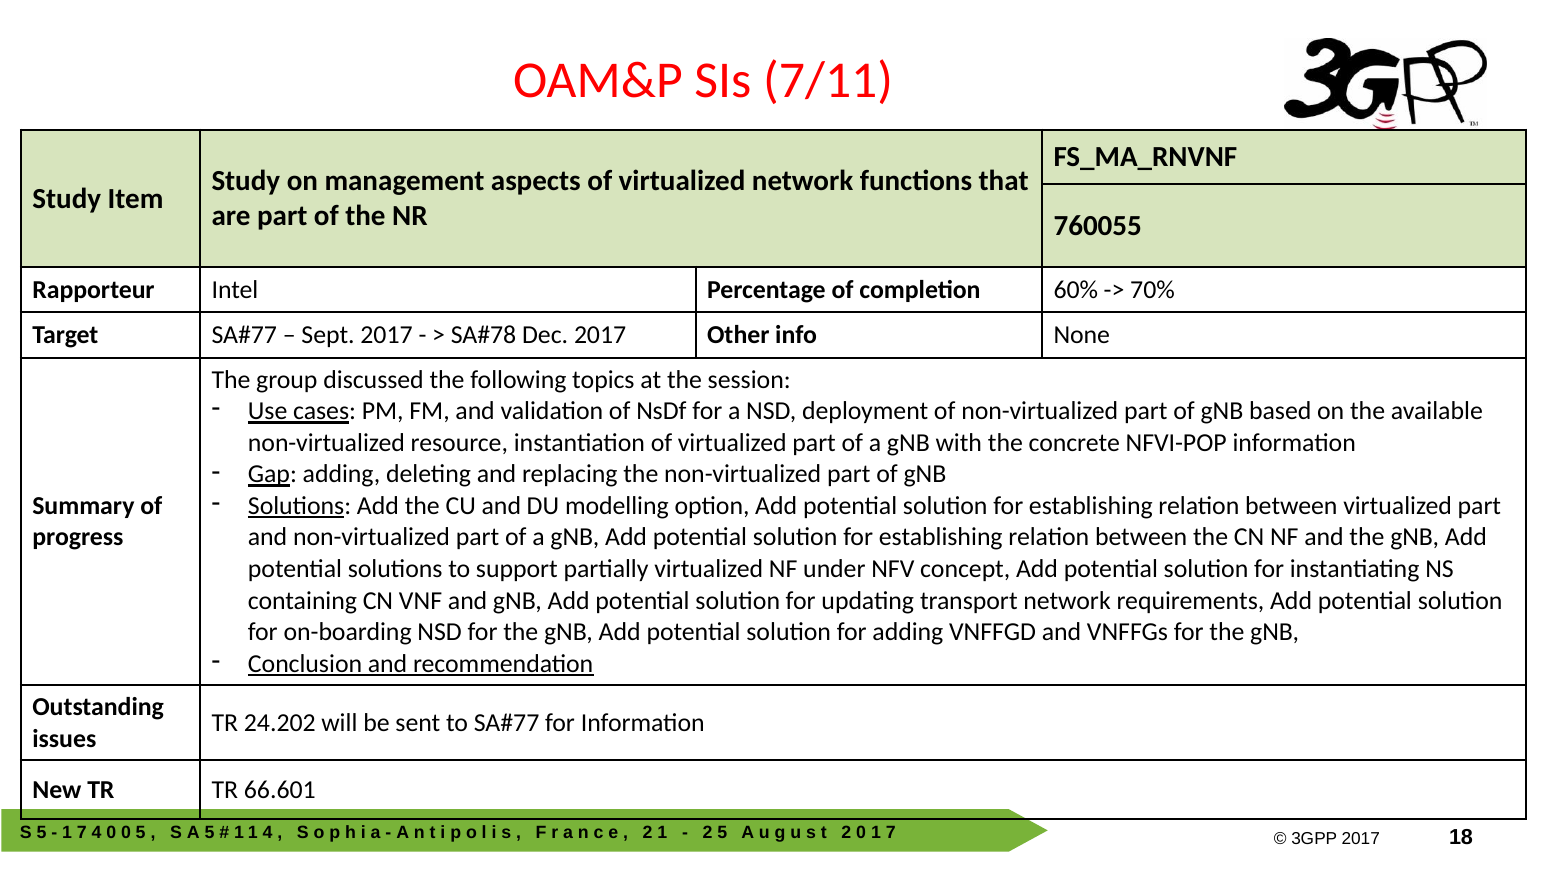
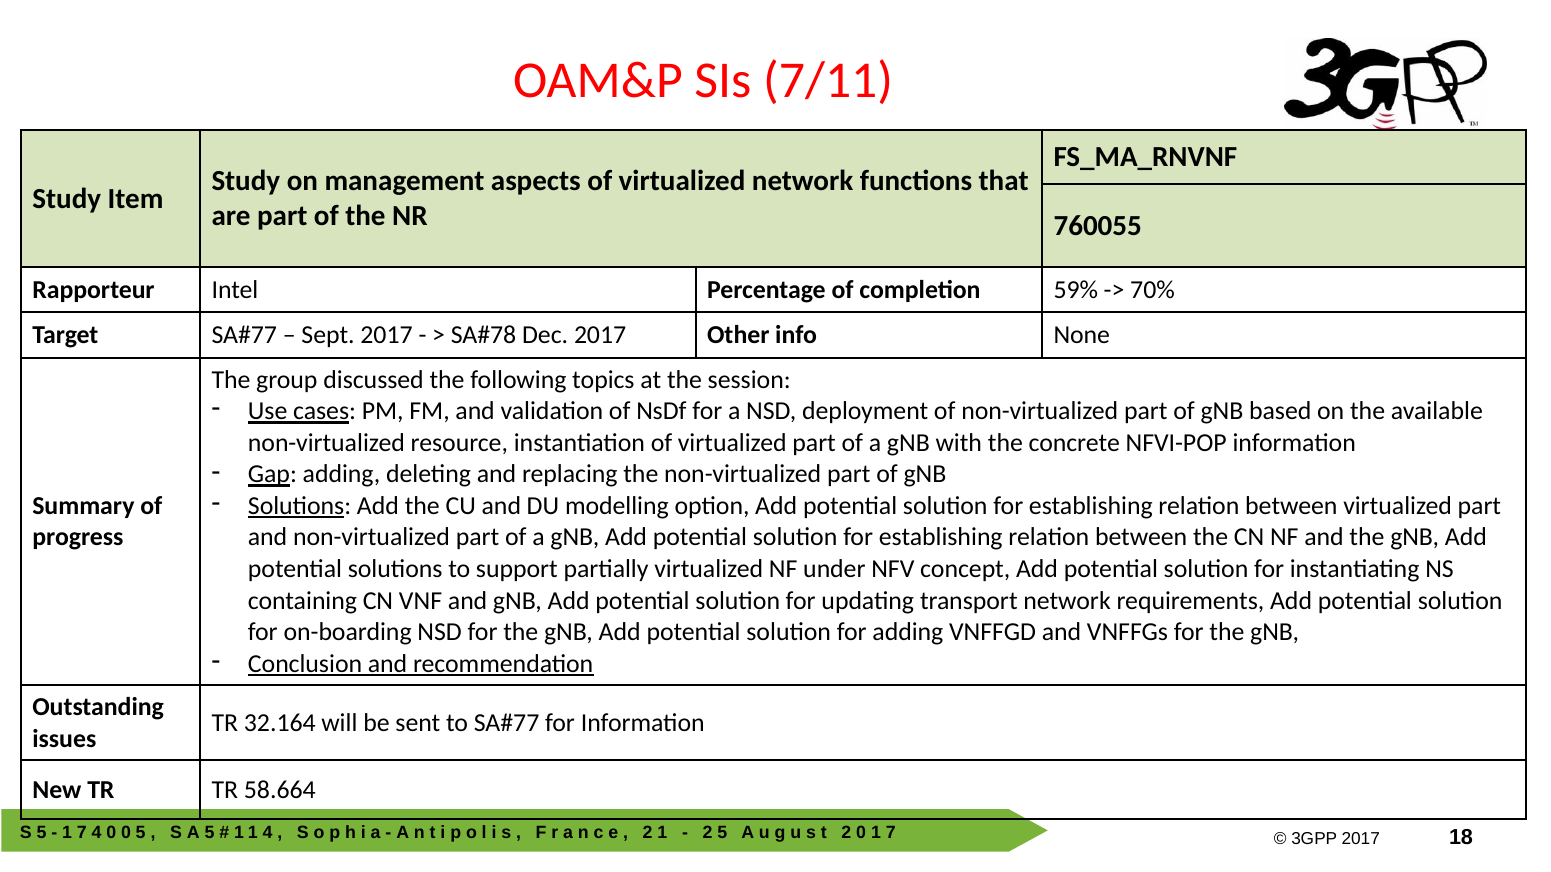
60%: 60% -> 59% (1076, 290)
24.202: 24.202 -> 32.164 (280, 723)
66.601: 66.601 -> 58.664 (280, 790)
